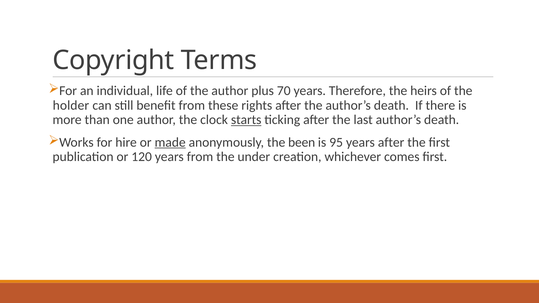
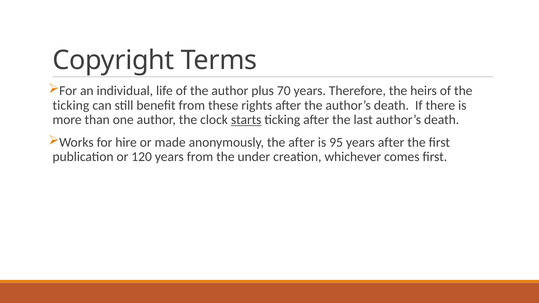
holder: holder -> ticking (71, 105)
made underline: present -> none (170, 142)
the been: been -> after (302, 142)
